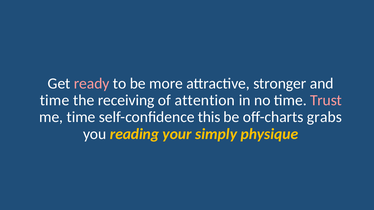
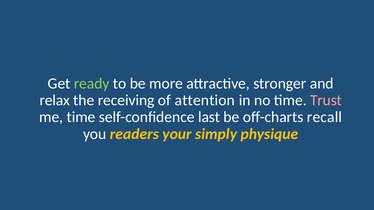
ready colour: pink -> light green (92, 84)
time: time -> relax (55, 100)
this: this -> last (209, 117)
grabs: grabs -> recall (325, 117)
reading: reading -> readers (134, 134)
